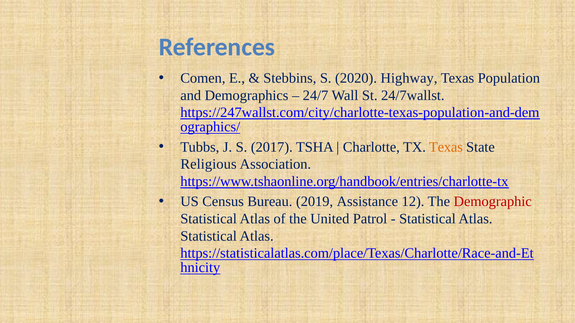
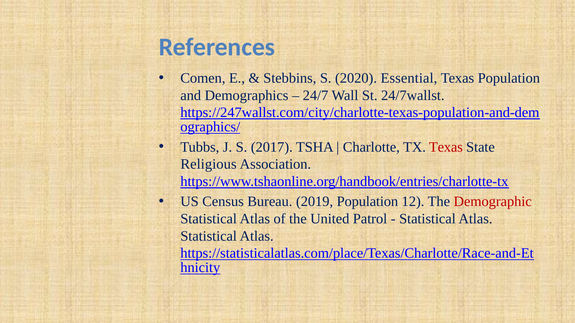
Highway: Highway -> Essential (409, 78)
Texas colour: orange -> red (446, 147)
2019 Assistance: Assistance -> Population (367, 202)
